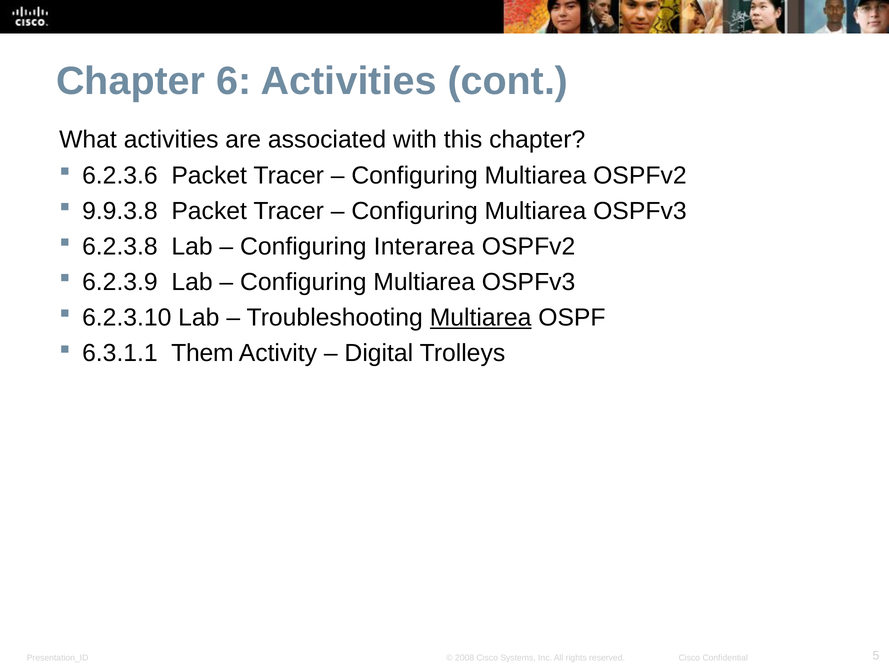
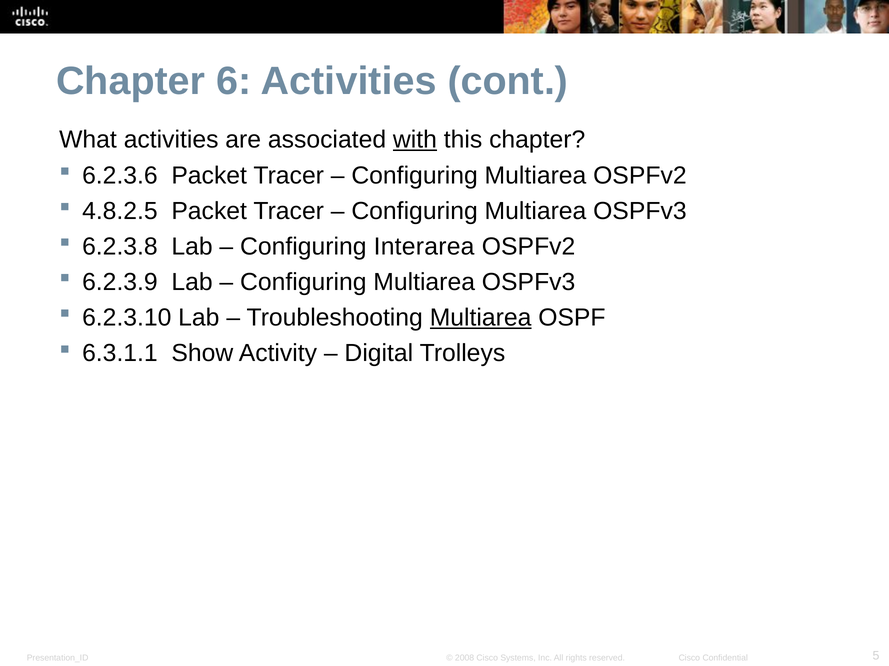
with underline: none -> present (415, 140)
9.9.3.8: 9.9.3.8 -> 4.8.2.5 (120, 211)
Them: Them -> Show (202, 354)
